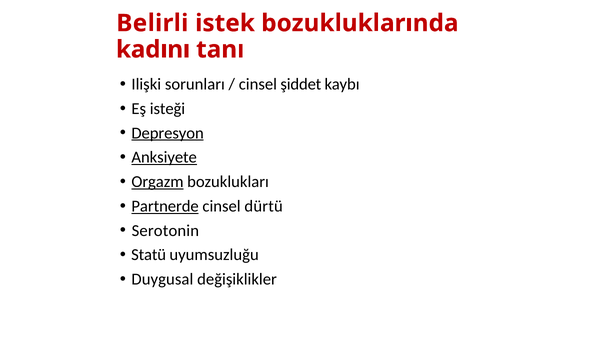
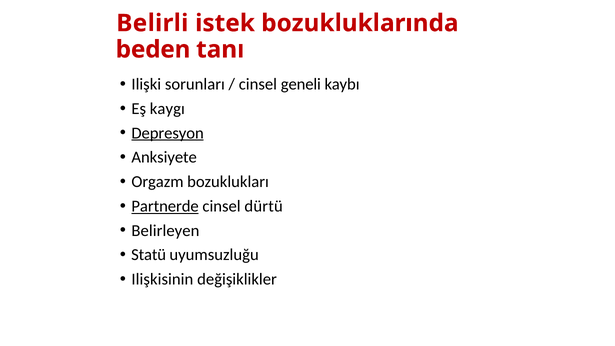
kadını: kadını -> beden (153, 49)
şiddet: şiddet -> geneli (301, 84)
isteği: isteği -> kaygı (167, 109)
Anksiyete underline: present -> none (164, 157)
Orgazm underline: present -> none (157, 182)
Serotonin: Serotonin -> Belirleyen (165, 231)
Duygusal: Duygusal -> Ilişkisinin (162, 279)
